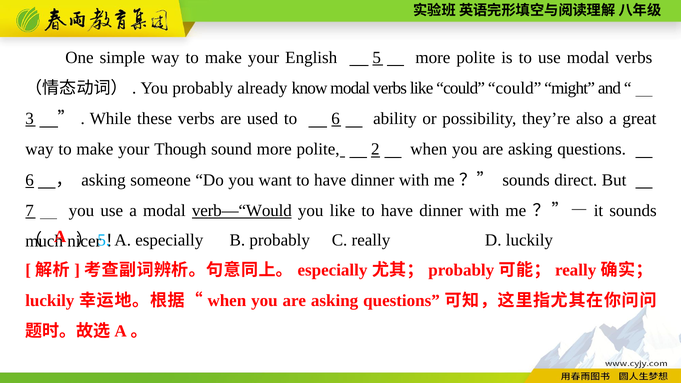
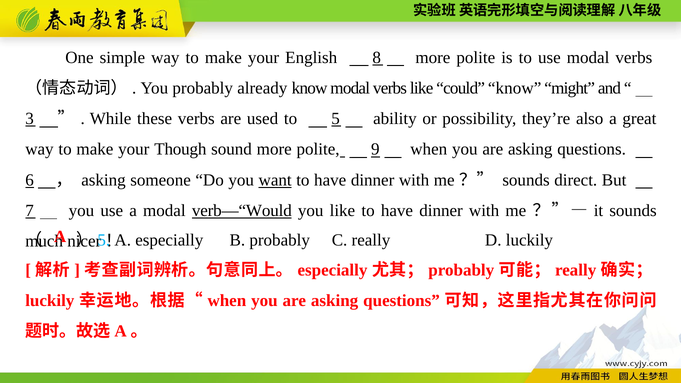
5: 5 -> 8 (377, 57)
could could: could -> know (515, 88)
to 6: 6 -> 5 (336, 119)
2: 2 -> 9 (375, 149)
want underline: none -> present (275, 180)
